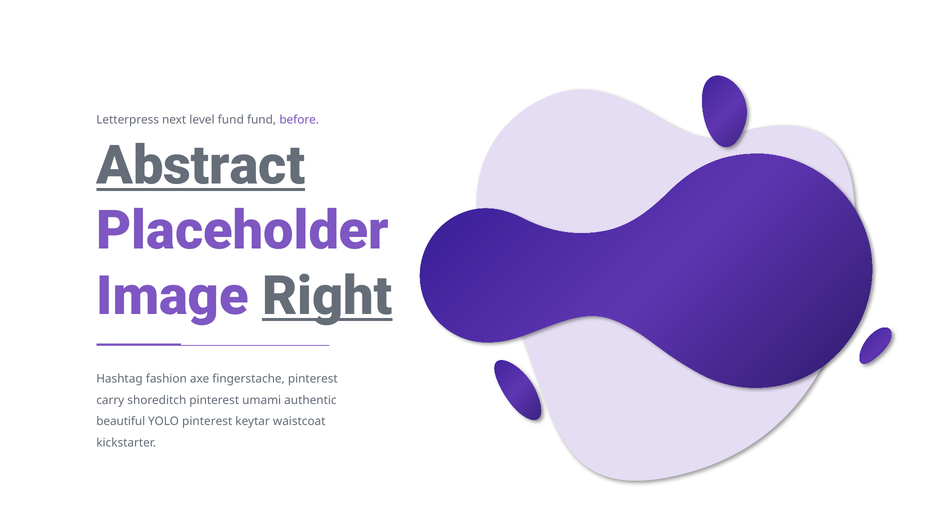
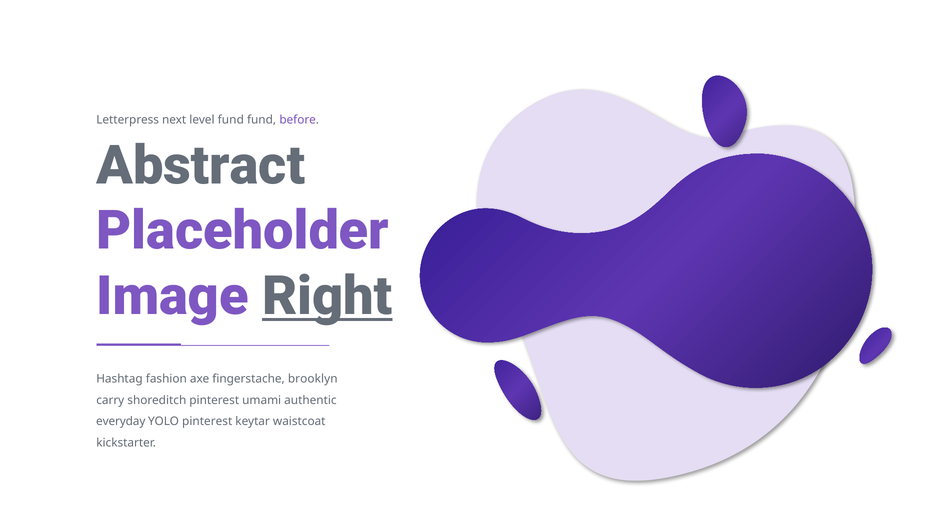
Abstract underline: present -> none (201, 166)
fingerstache pinterest: pinterest -> brooklyn (313, 379)
beautiful: beautiful -> everyday (121, 422)
